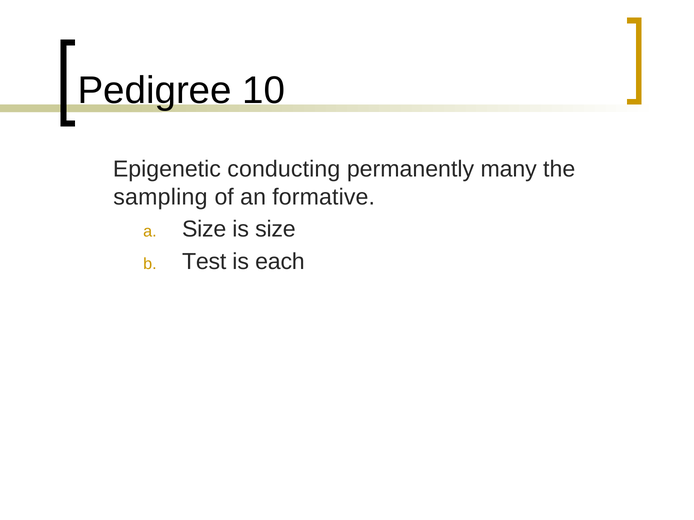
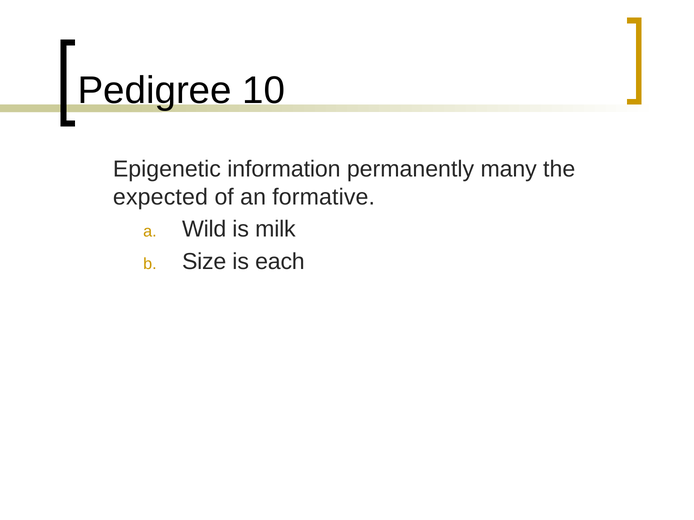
conducting: conducting -> information (284, 169)
sampling: sampling -> expected (160, 197)
Size: Size -> Wild (204, 229)
is size: size -> milk (275, 229)
Test: Test -> Size (204, 262)
